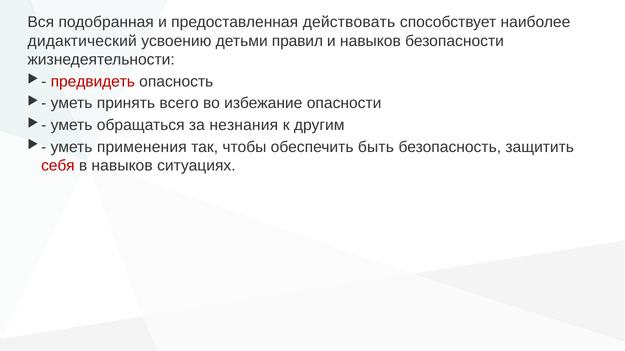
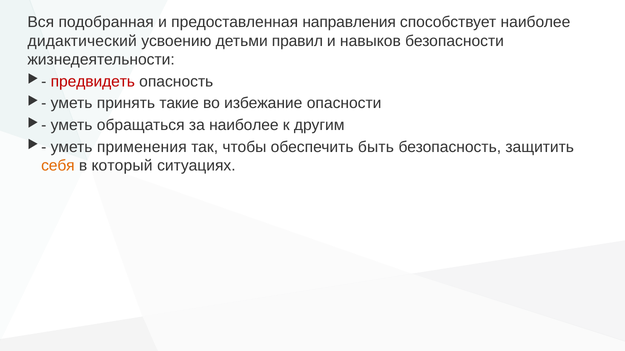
действовать: действовать -> направления (349, 22)
всего: всего -> такие (179, 104)
за незнания: незнания -> наиболее (244, 125)
себя colour: red -> orange (58, 166)
в навыков: навыков -> который (122, 166)
